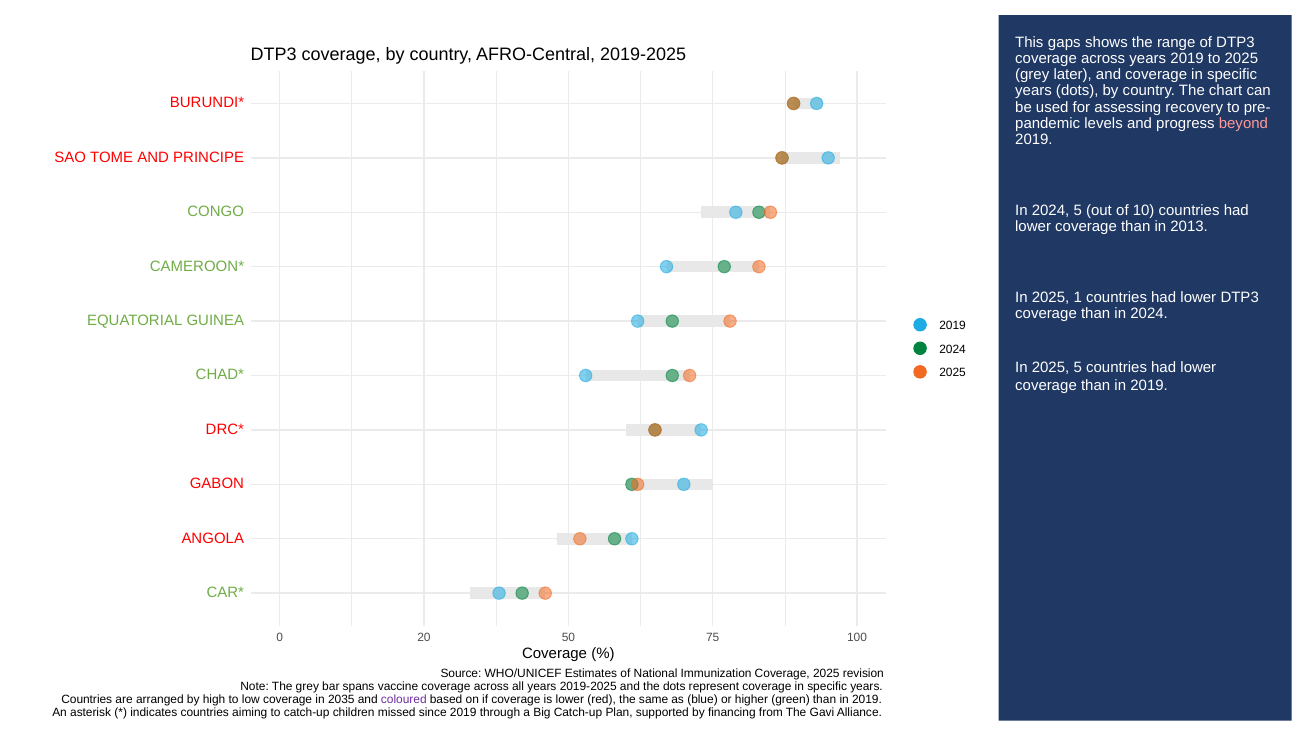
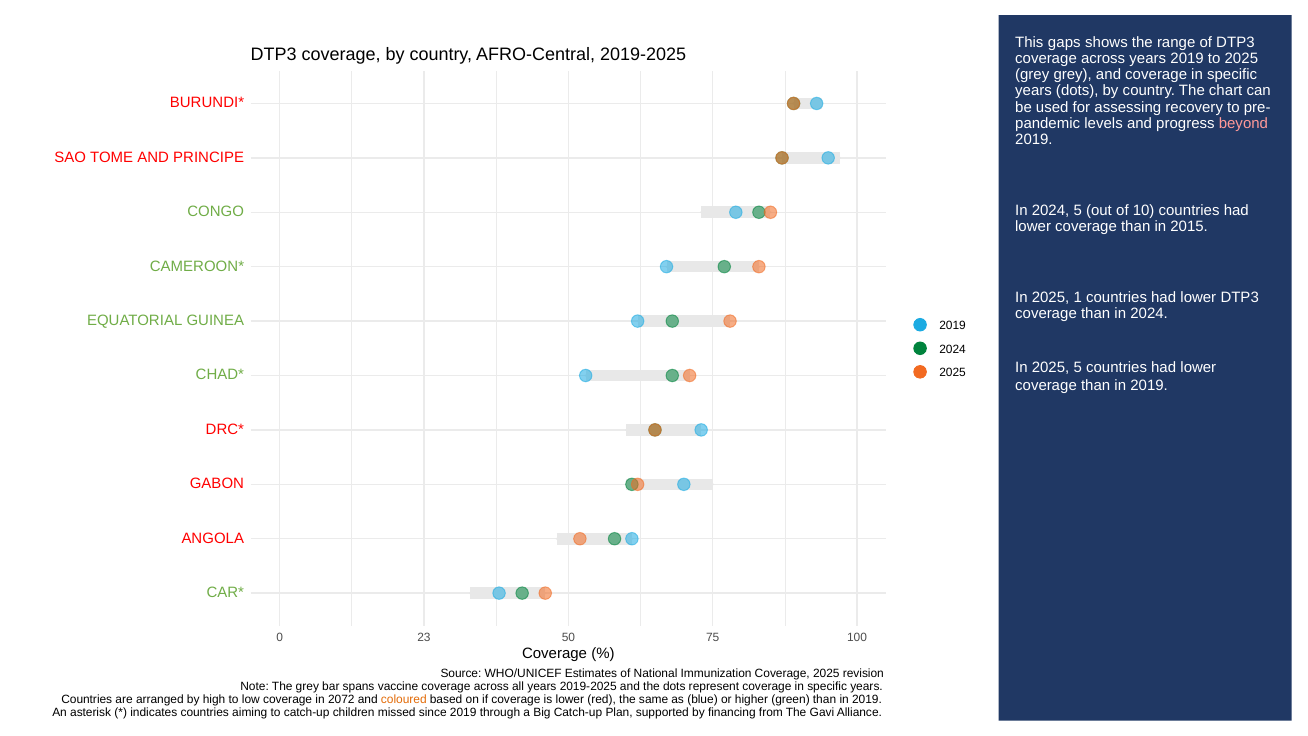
grey later: later -> grey (1073, 75)
2013: 2013 -> 2015 (1189, 227)
20: 20 -> 23 (424, 637)
2035: 2035 -> 2072 (341, 700)
coloured colour: purple -> orange (404, 700)
